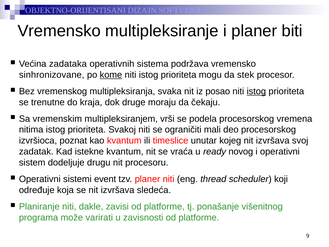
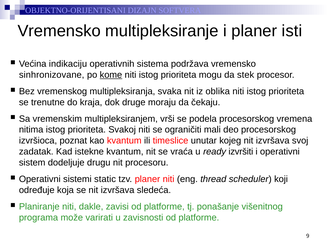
biti: biti -> isti (292, 31)
zadataka: zadataka -> indikaciju (68, 64)
posao: posao -> oblika (218, 91)
istog underline: present -> none (256, 91)
novog: novog -> izvršiti (241, 152)
event: event -> static (105, 179)
